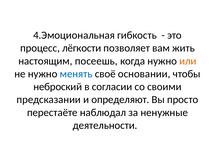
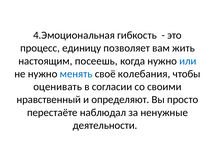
лёгкости: лёгкости -> единицу (82, 48)
или colour: orange -> blue (188, 61)
основании: основании -> колебания (144, 74)
неброский: неброский -> оценивать (58, 87)
предсказании: предсказании -> нравственный (49, 100)
